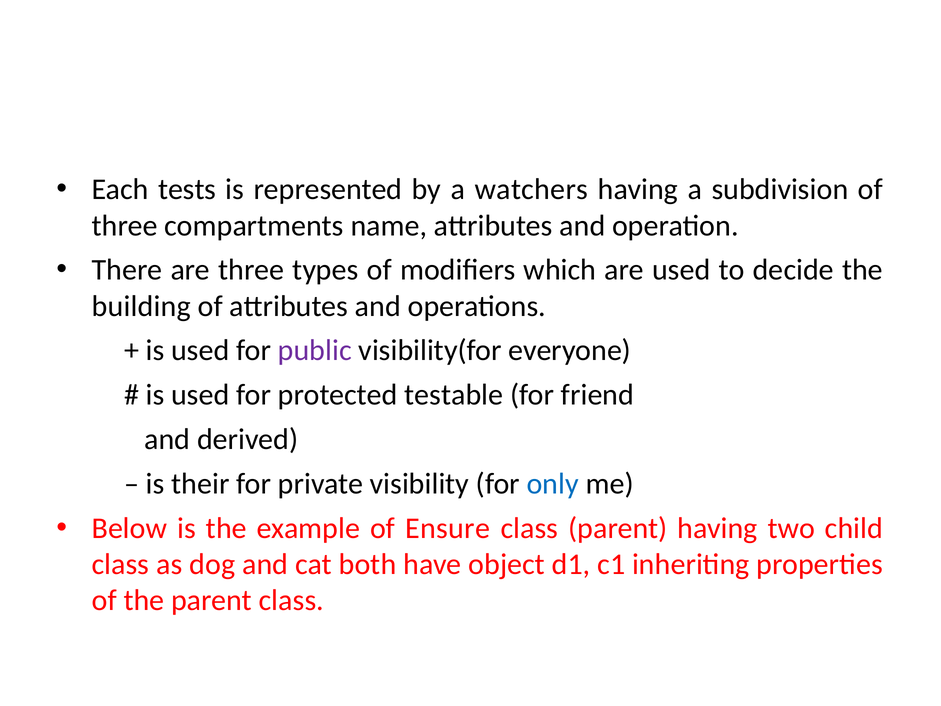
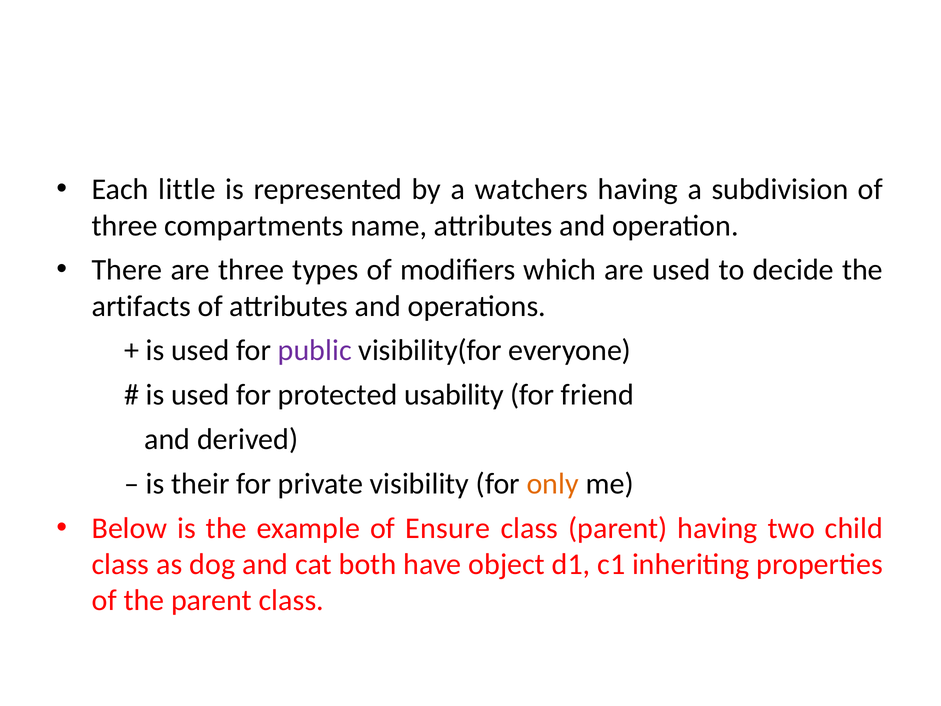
tests: tests -> little (187, 190)
building: building -> artifacts (141, 306)
testable: testable -> usability (454, 395)
only colour: blue -> orange (553, 484)
